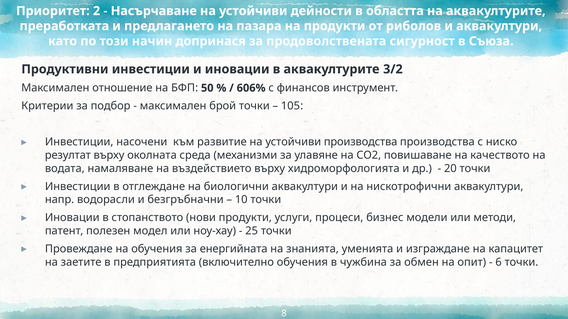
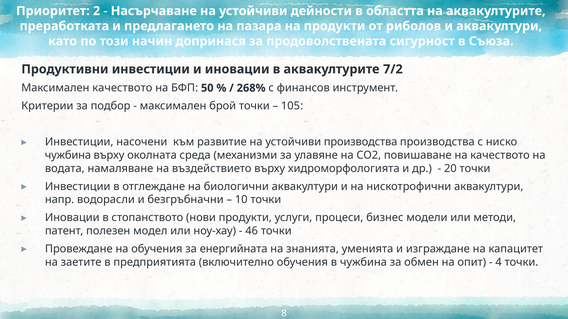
3/2: 3/2 -> 7/2 (393, 69)
Максимален отношение: отношение -> качеството (122, 88)
606%: 606% -> 268% (251, 88)
резултат: резултат -> чужбина (68, 155)
25: 25 -> 46 (252, 231)
6: 6 -> 4 (499, 262)
